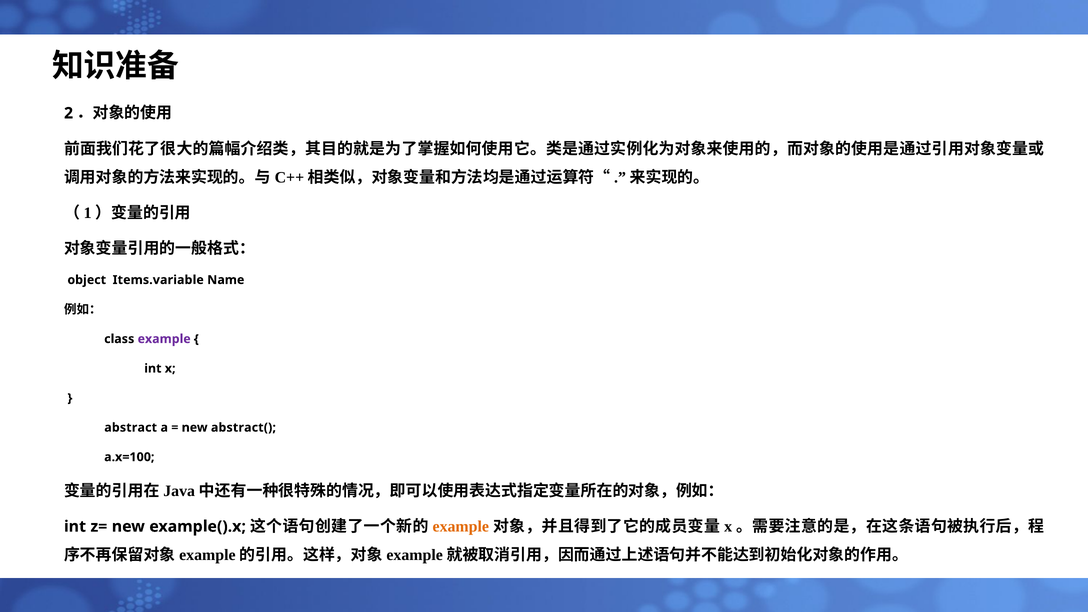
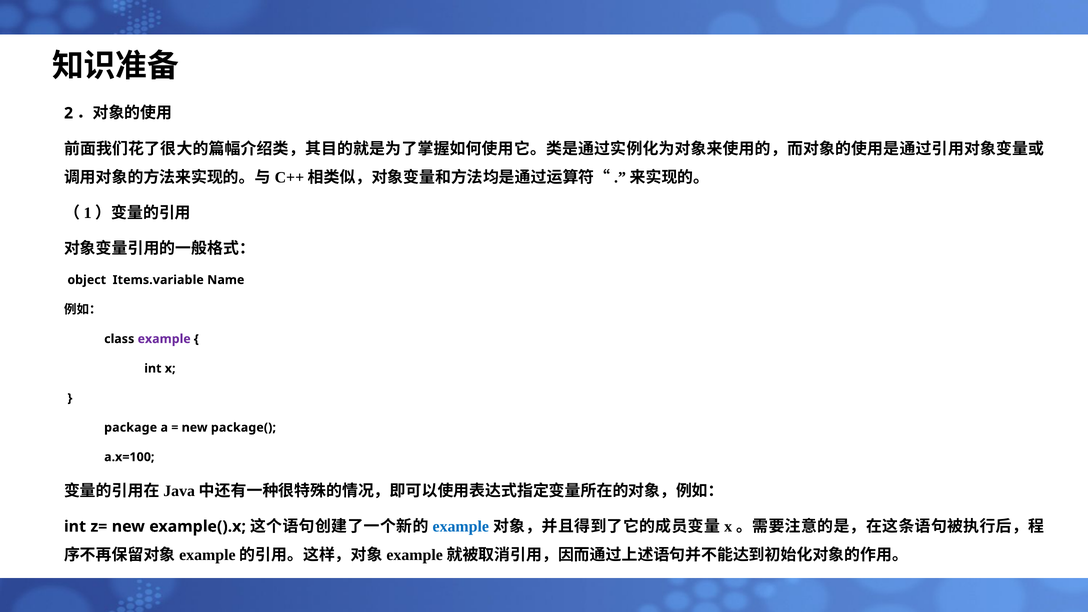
abstract: abstract -> package (131, 428)
abstract(: abstract( -> package( (243, 428)
example colour: orange -> blue (461, 527)
